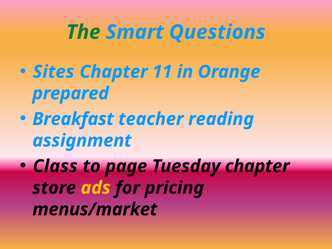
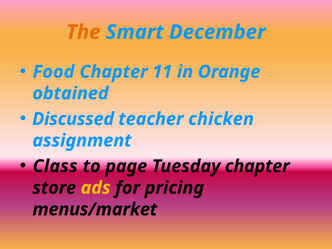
The colour: green -> orange (83, 32)
Questions: Questions -> December (217, 32)
Sites: Sites -> Food (54, 72)
prepared: prepared -> obtained (71, 93)
Breakfast: Breakfast -> Discussed (73, 119)
reading: reading -> chicken (221, 119)
